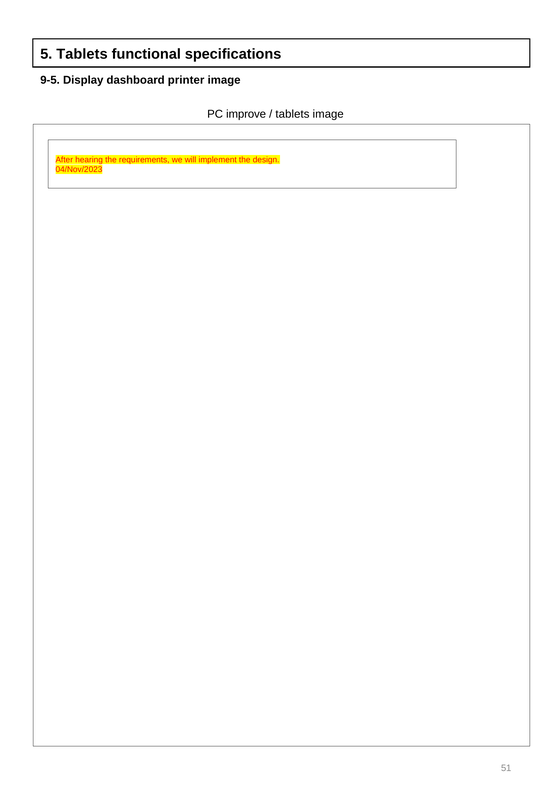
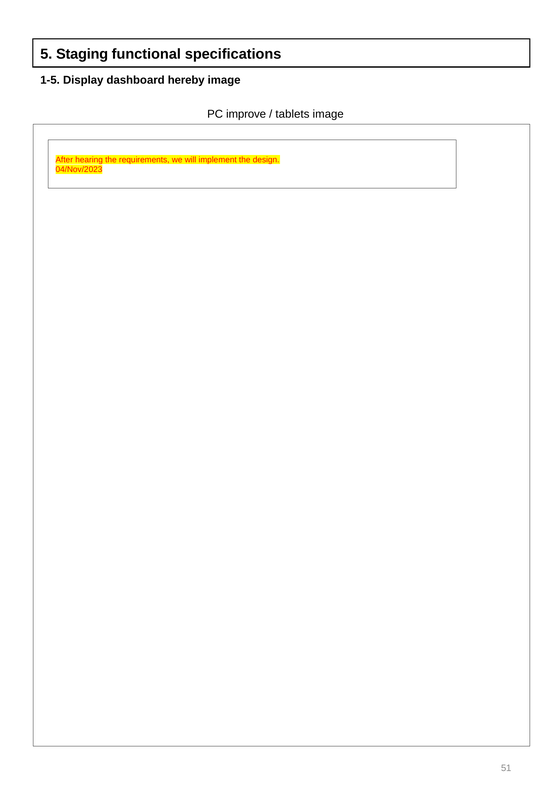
5 Tablets: Tablets -> Staging (82, 54)
9-5: 9-5 -> 1-5 (50, 80)
printer: printer -> hereby (186, 80)
